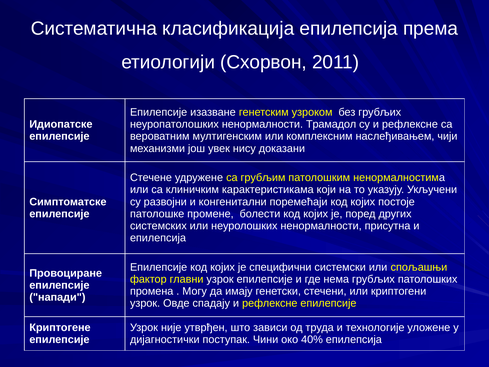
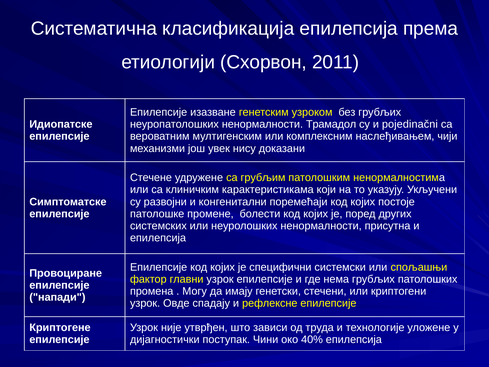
су и рефлексне: рефлексне -> pojedinačni (410, 124)
